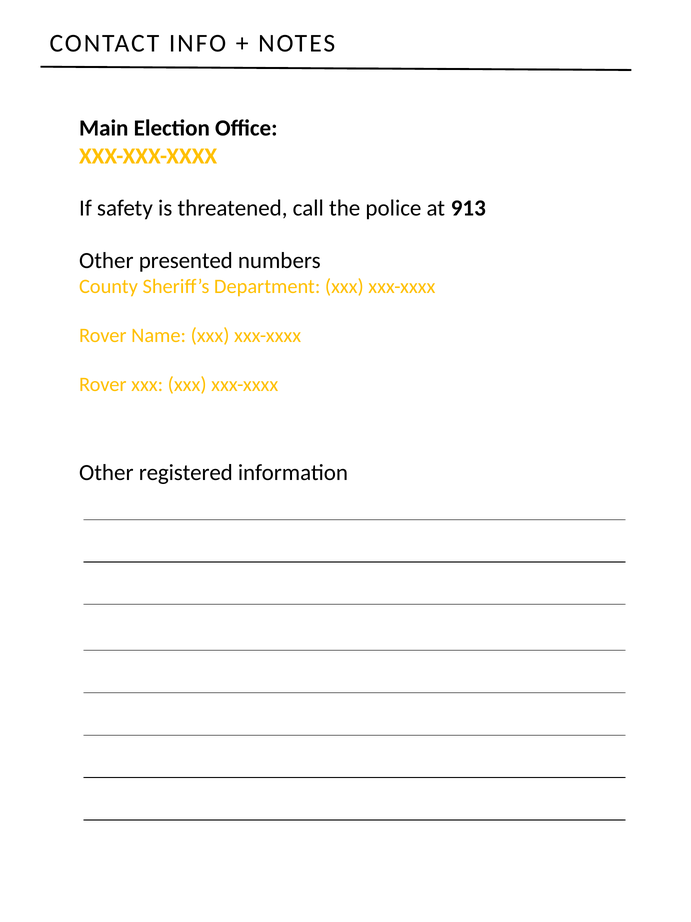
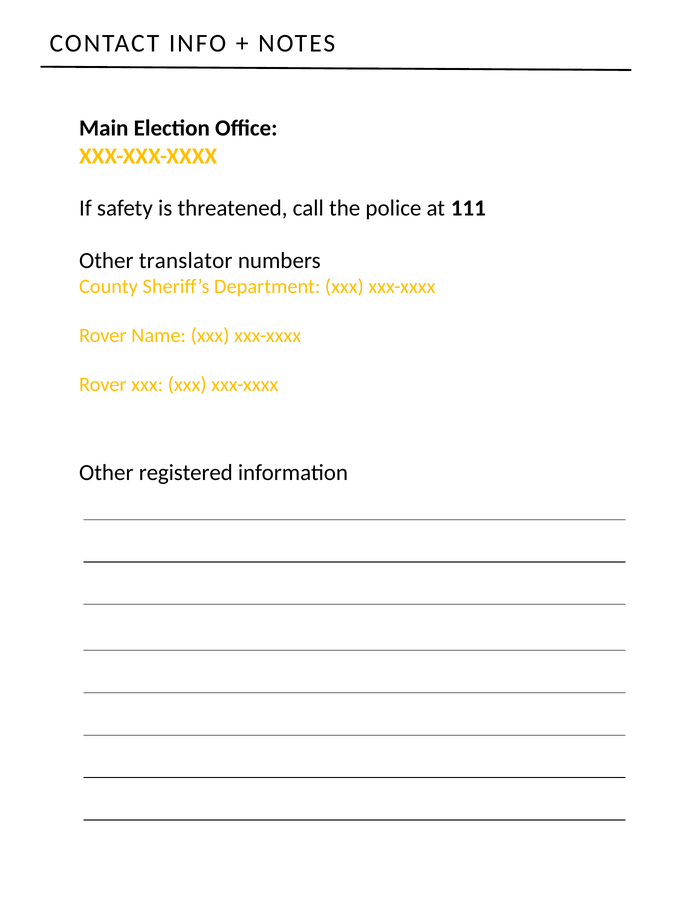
913: 913 -> 111 (468, 208)
presented: presented -> translator (186, 260)
